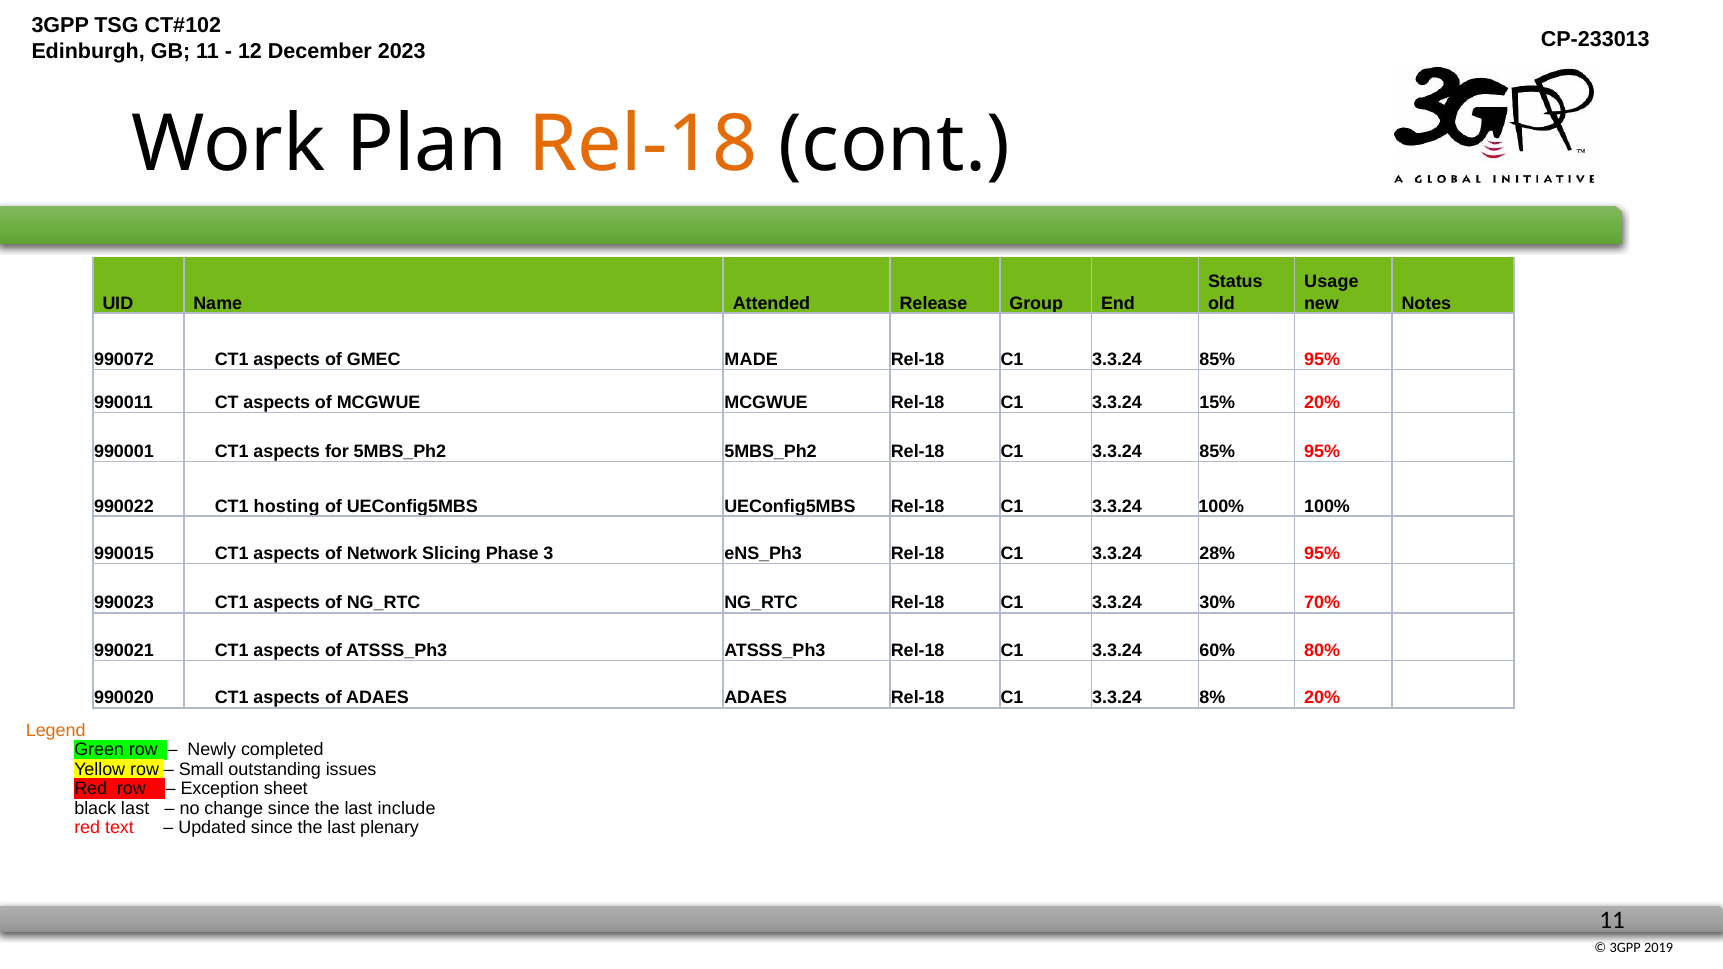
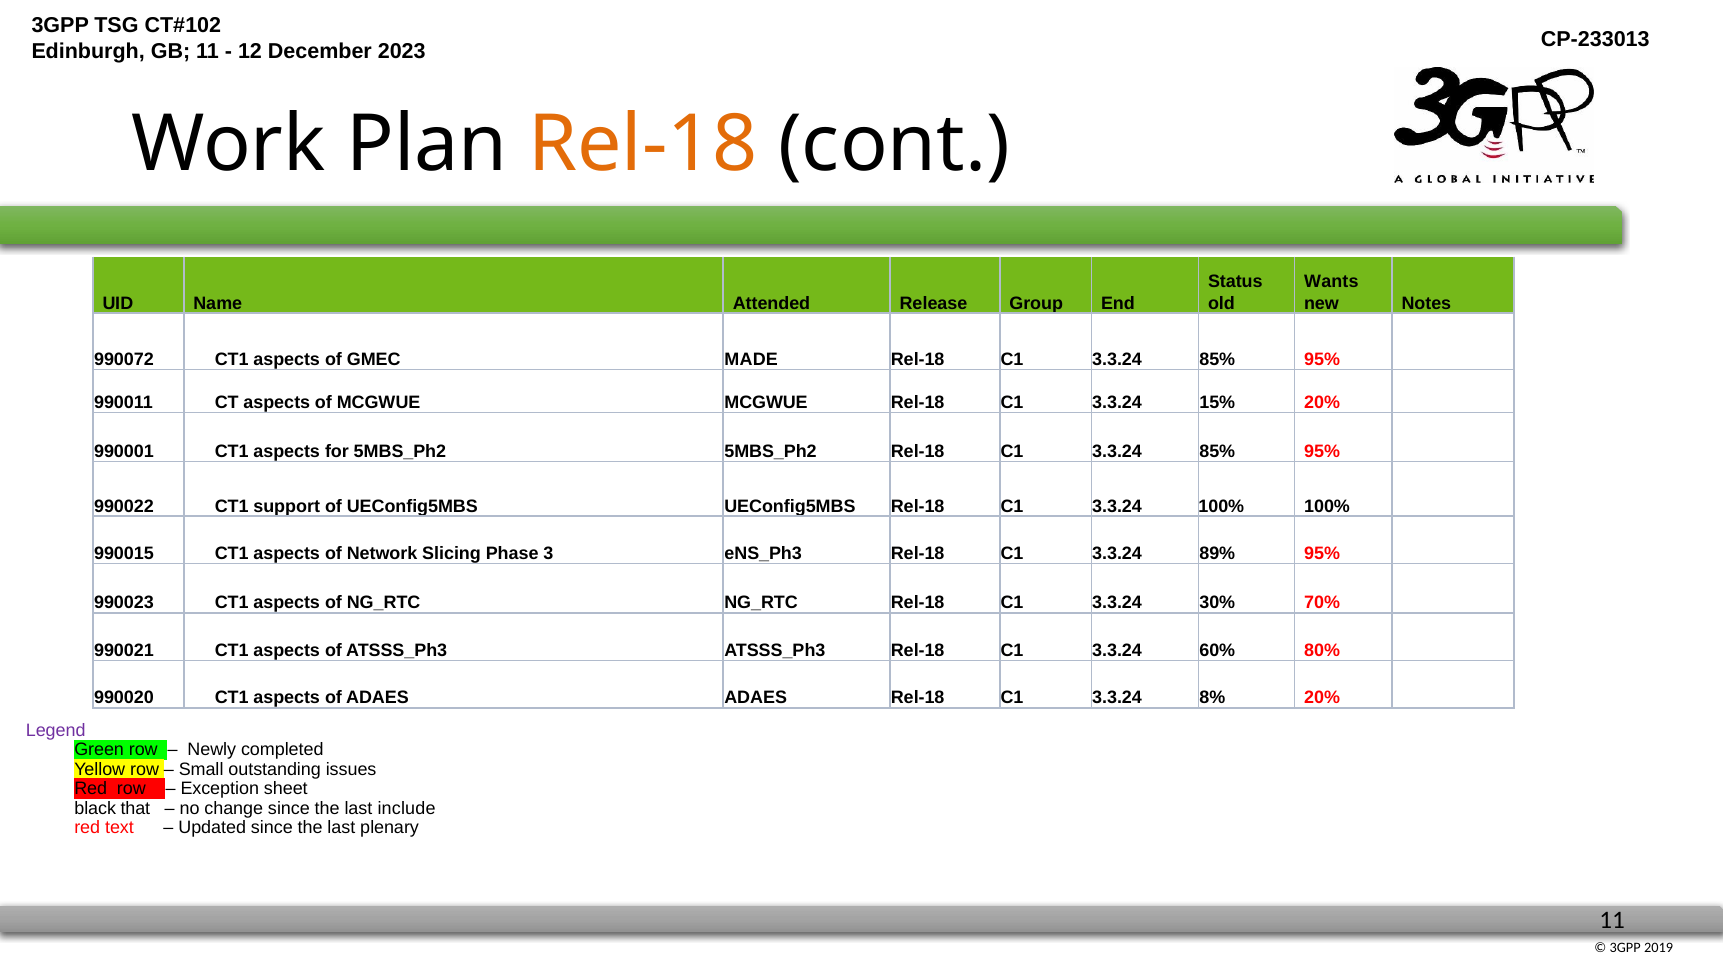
Usage: Usage -> Wants (1331, 282)
hosting: hosting -> support (287, 506)
28%: 28% -> 89% (1217, 554)
Legend colour: orange -> purple (56, 731)
black last: last -> that (135, 808)
